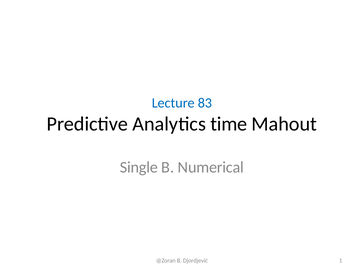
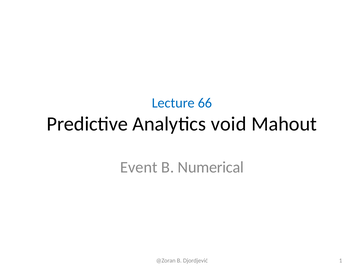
83: 83 -> 66 (205, 103)
time: time -> void (229, 124)
Single: Single -> Event (139, 167)
